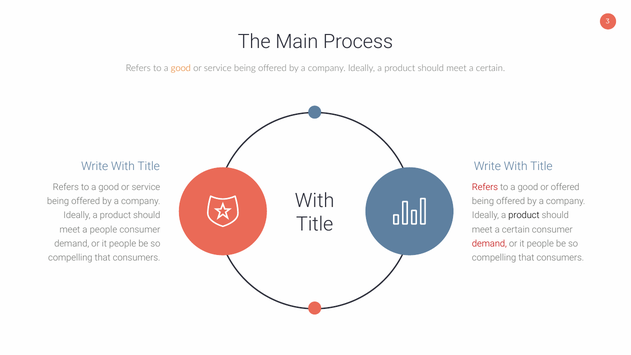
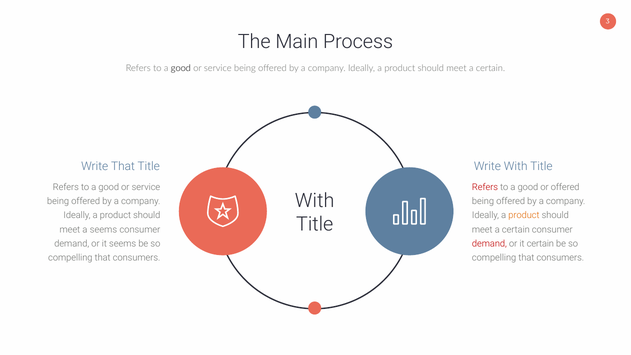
good colour: orange -> black (181, 68)
With: With -> That (123, 167)
product colour: black -> orange (524, 215)
a people: people -> seems (103, 230)
people: people -> seems (123, 244)
people: people -> certain (540, 244)
